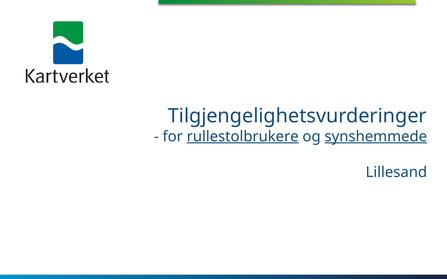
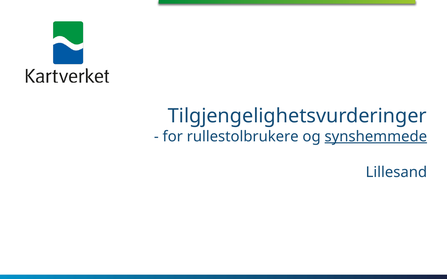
rullestolbrukere underline: present -> none (243, 137)
